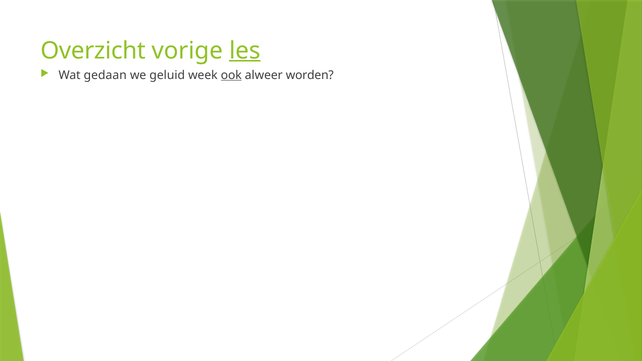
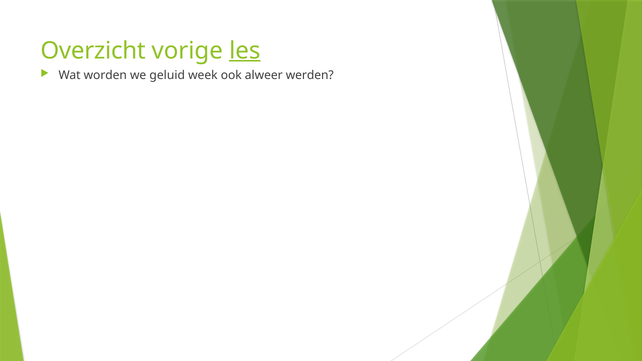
gedaan: gedaan -> worden (105, 75)
ook underline: present -> none (231, 75)
worden: worden -> werden (310, 75)
